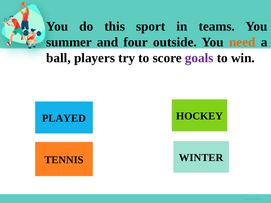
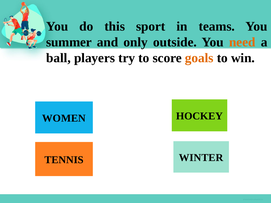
four: four -> only (136, 42)
goals colour: purple -> orange (199, 58)
PLAYED: PLAYED -> WOMEN (64, 118)
